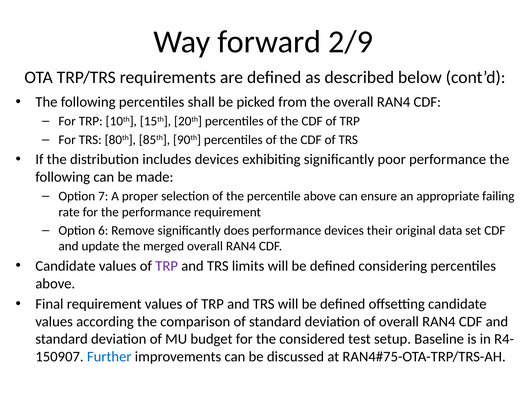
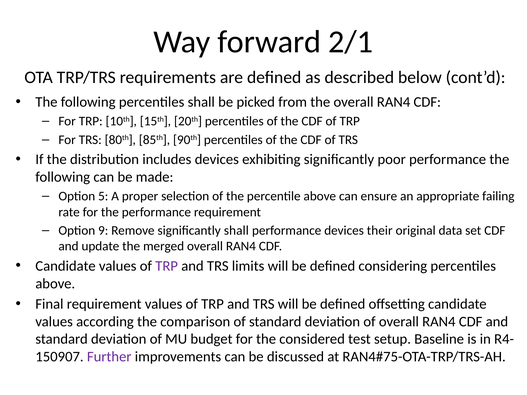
2/9: 2/9 -> 2/1 (351, 42)
7: 7 -> 5 (103, 196)
6: 6 -> 9 (103, 231)
significantly does: does -> shall (236, 231)
Further colour: blue -> purple (109, 357)
